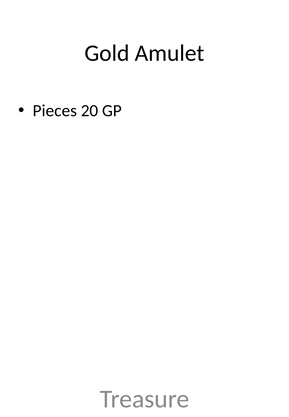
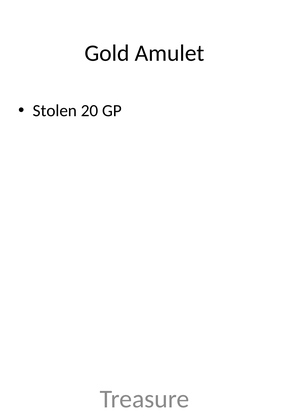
Pieces: Pieces -> Stolen (55, 111)
